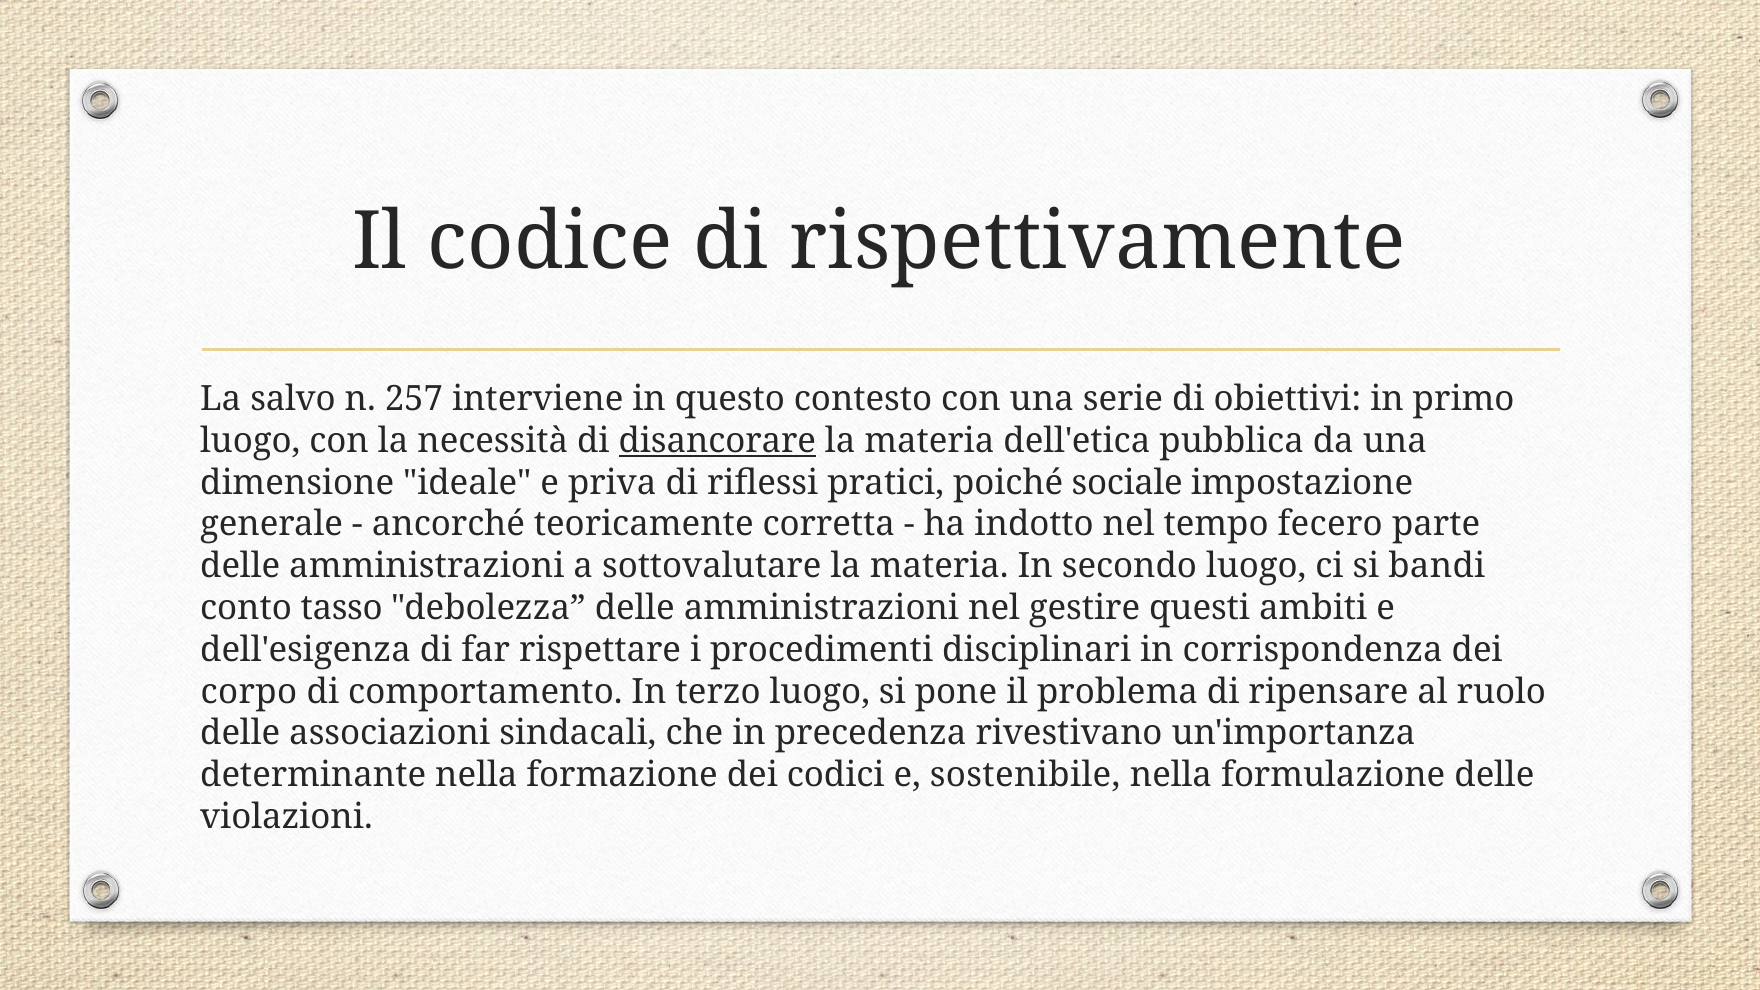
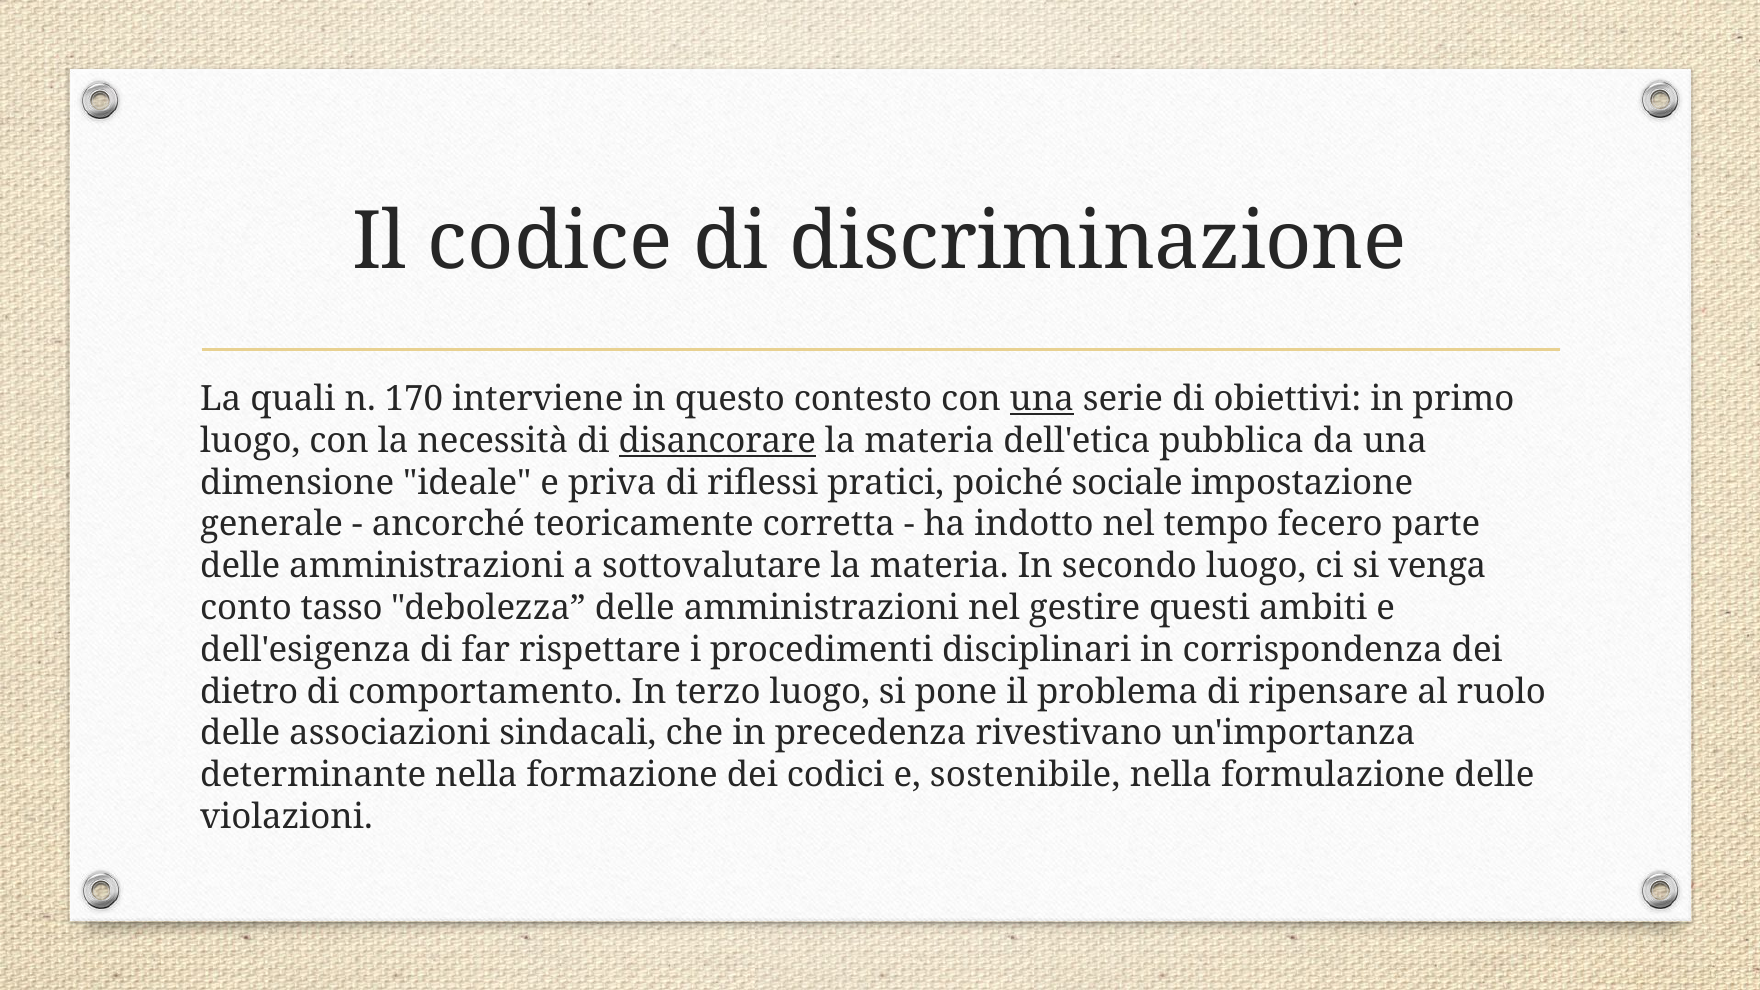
rispettivamente: rispettivamente -> discriminazione (1098, 242)
salvo: salvo -> quali (293, 399)
257: 257 -> 170 (414, 399)
una underline: none -> present (1042, 399)
bandi: bandi -> venga (1437, 566)
corpo: corpo -> dietro (249, 692)
